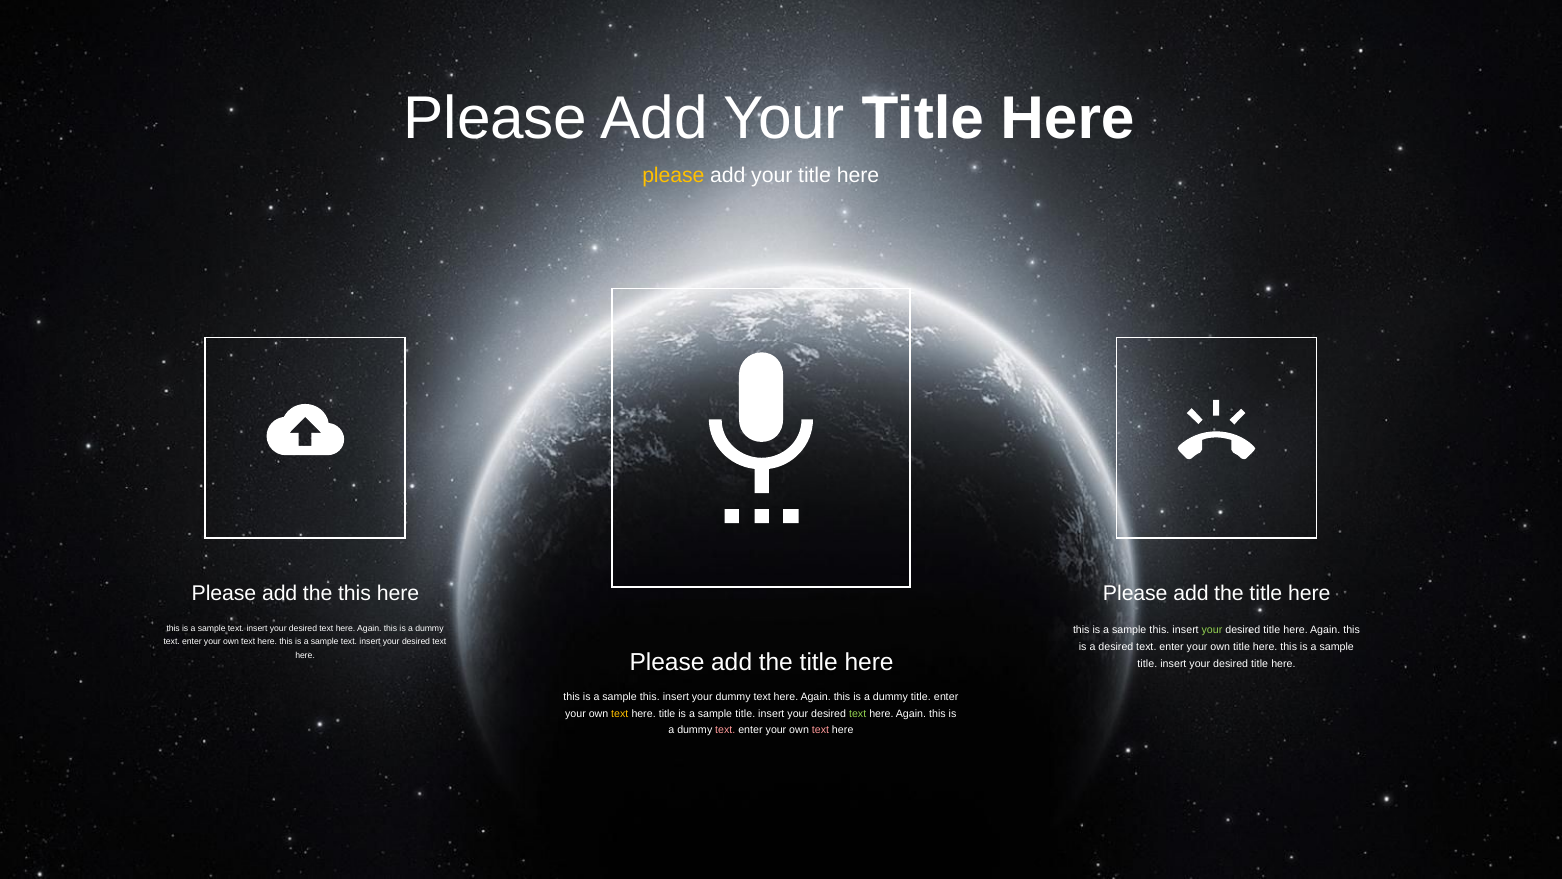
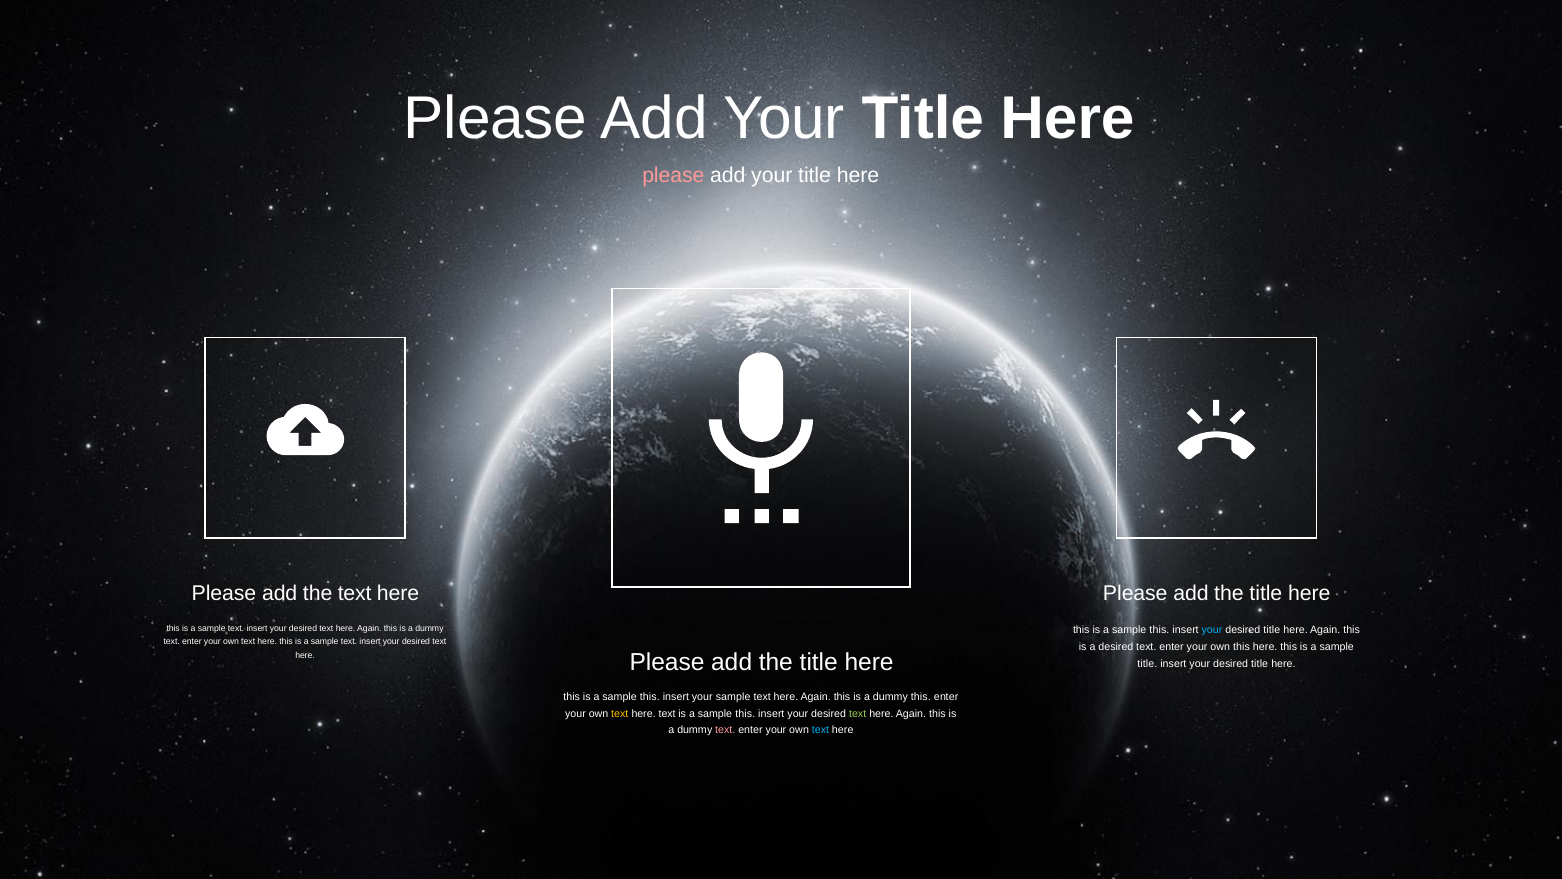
please colour: yellow -> pink (673, 176)
the this: this -> text (355, 594)
your colour: light green -> light blue (1212, 630)
own title: title -> this (1242, 647)
your dummy: dummy -> sample (733, 697)
dummy title: title -> this (921, 697)
here title: title -> text (667, 713)
title: title -> this (745, 713)
text colour: pink -> light blue (820, 730)
